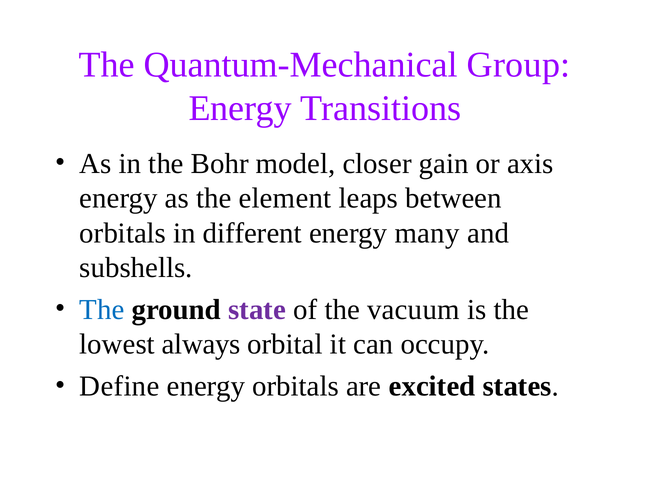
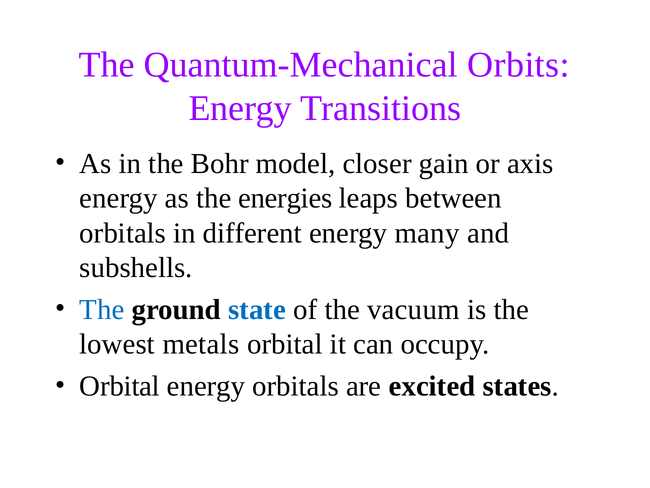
Group: Group -> Orbits (519, 65)
element: element -> energies (285, 198)
state colour: purple -> blue (257, 309)
always: always -> metals (201, 344)
Define: Define -> Orbital (120, 386)
